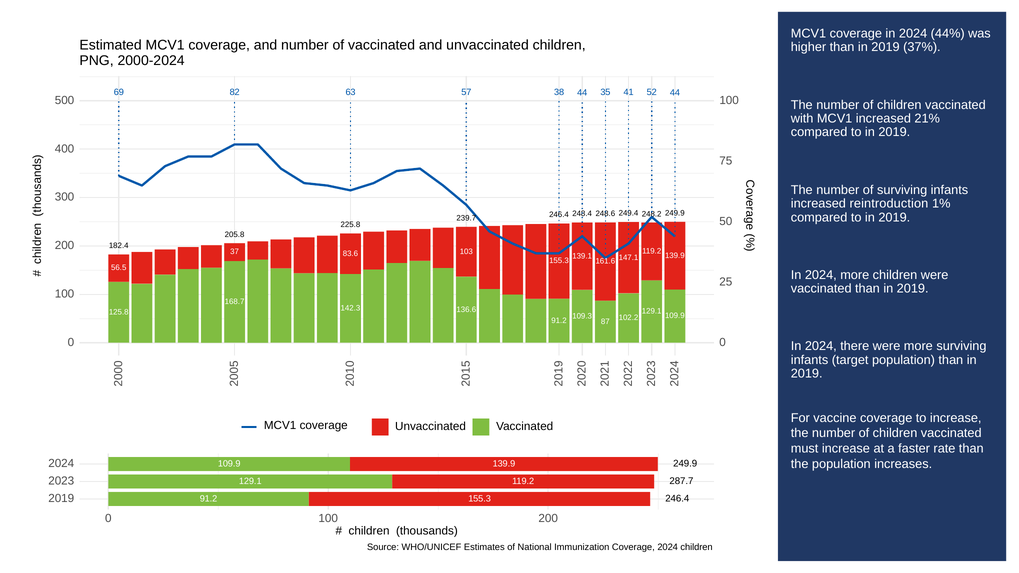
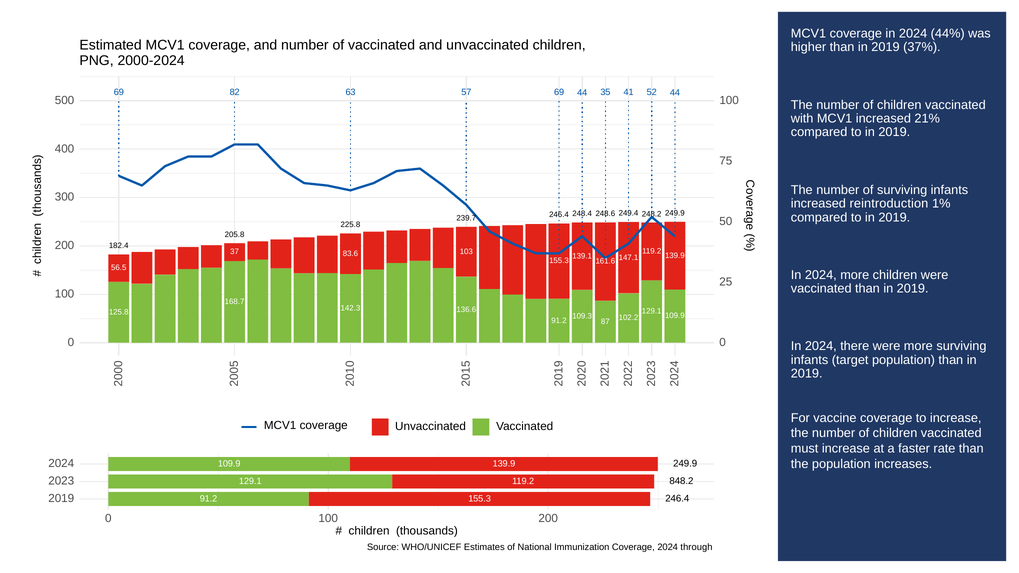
57 38: 38 -> 69 (559, 92)
287.7: 287.7 -> 848.2 (681, 481)
2024 children: children -> through (696, 547)
